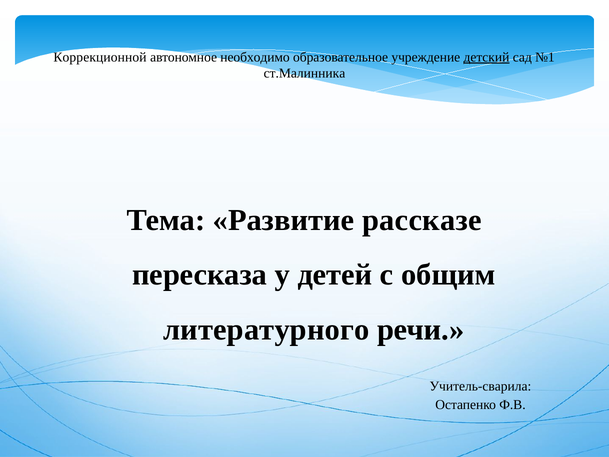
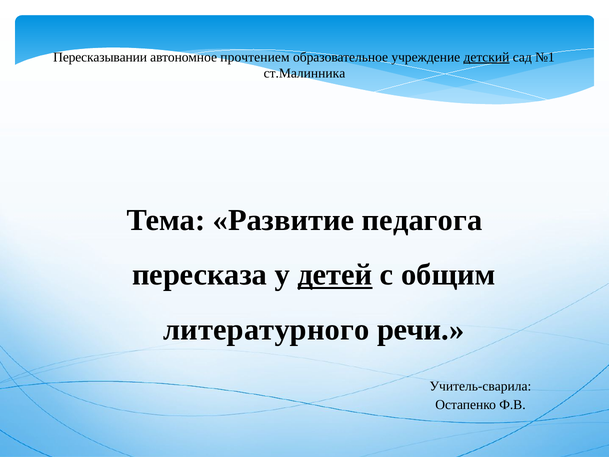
Коррекционной: Коррекционной -> Пересказывании (100, 57)
необходимо: необходимо -> прочтением (255, 57)
рассказе: рассказе -> педагога (422, 220)
детей underline: none -> present (335, 275)
